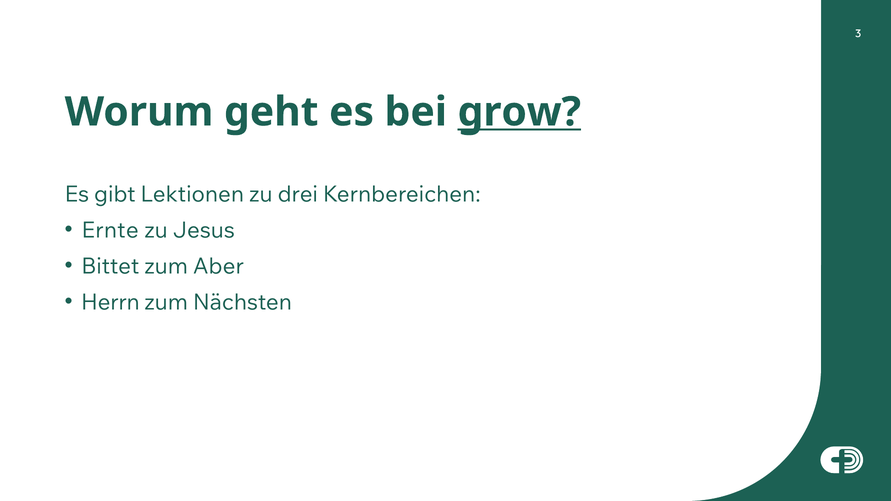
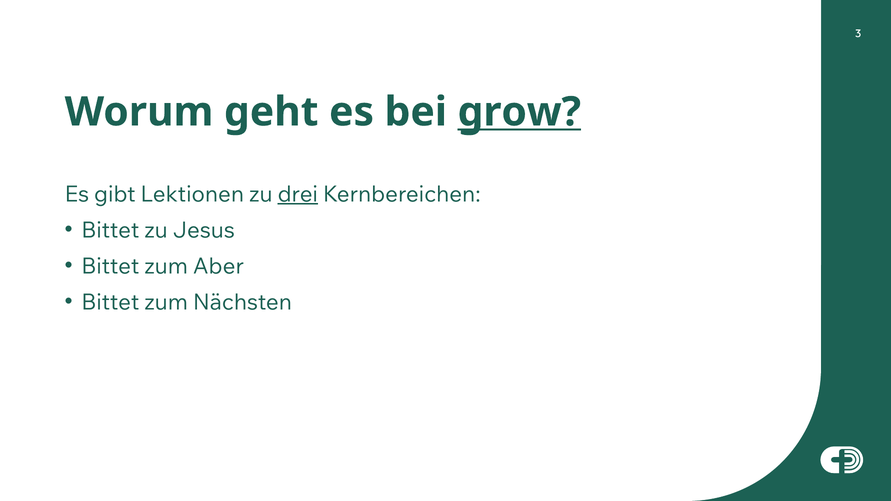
drei underline: none -> present (298, 194)
Ernte: Ernte -> Bittet (110, 230)
Herrn: Herrn -> Bittet (110, 302)
